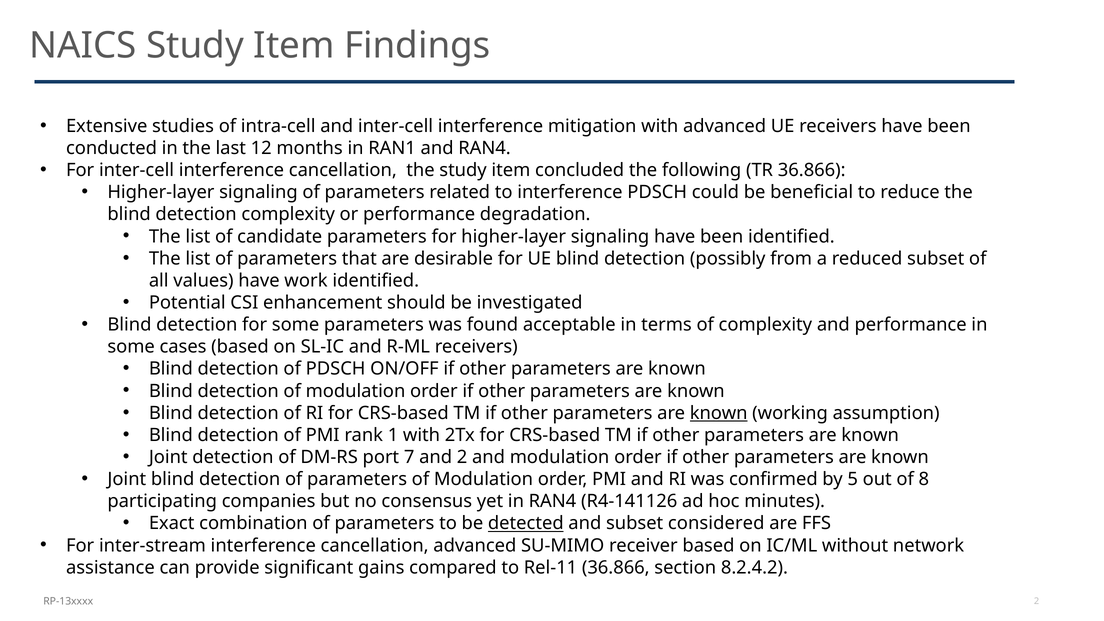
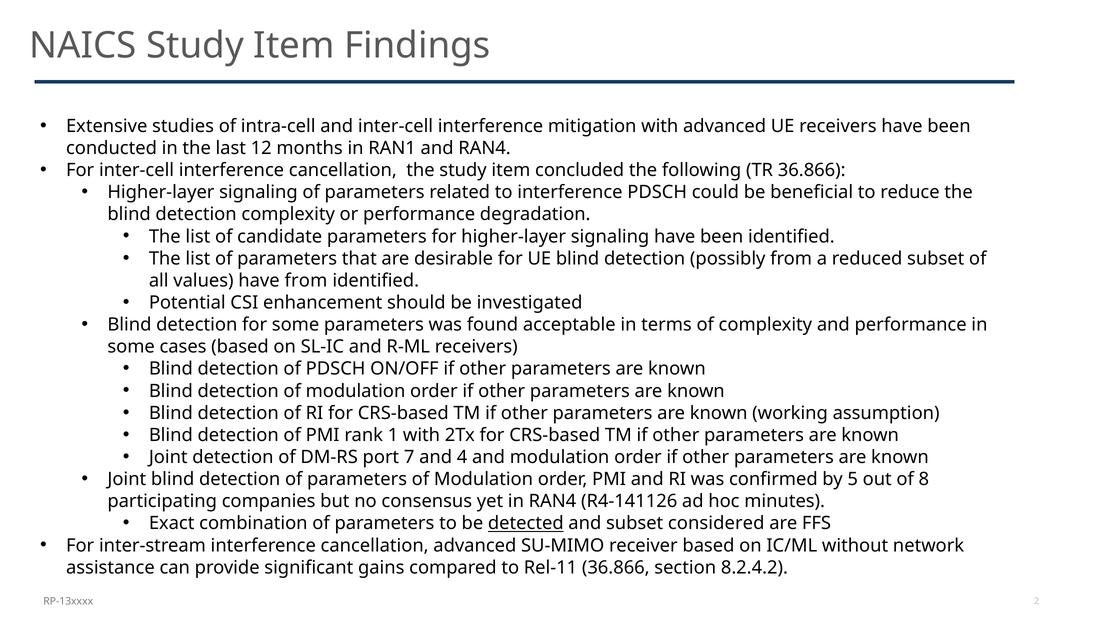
have work: work -> from (306, 281)
known underline: present -> none (719, 413)
and 2: 2 -> 4 (462, 457)
